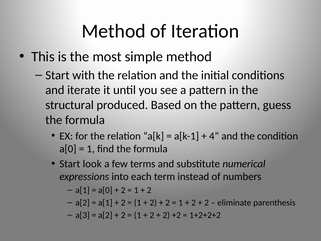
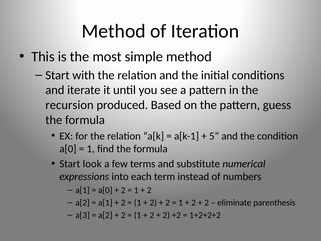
structural: structural -> recursion (69, 105)
4: 4 -> 5 (214, 136)
